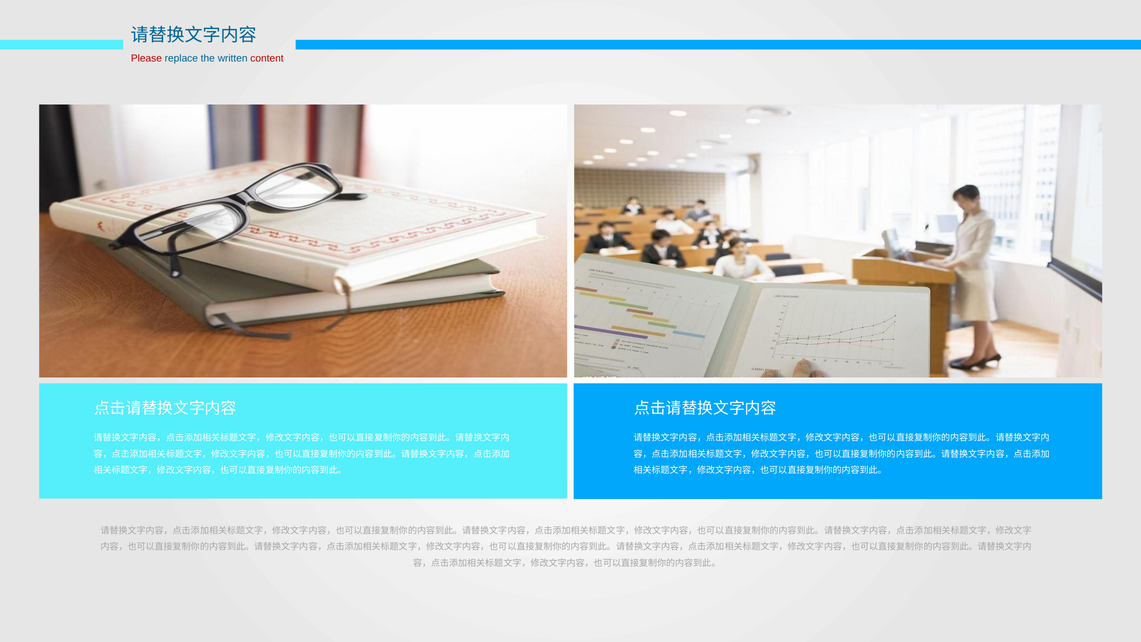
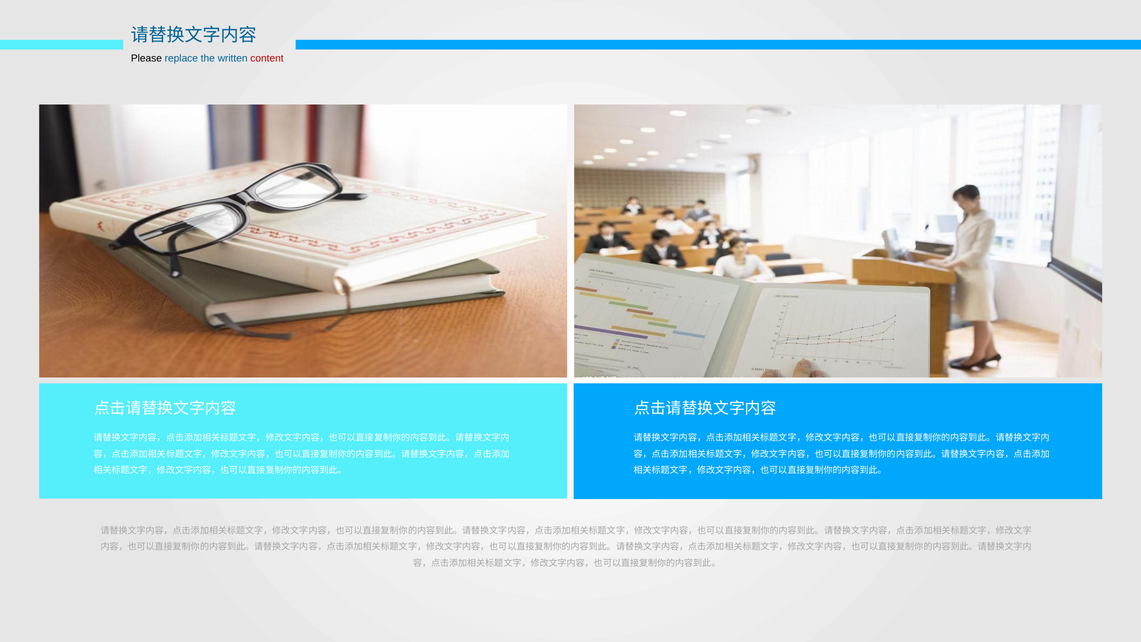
Please colour: red -> black (146, 59)
